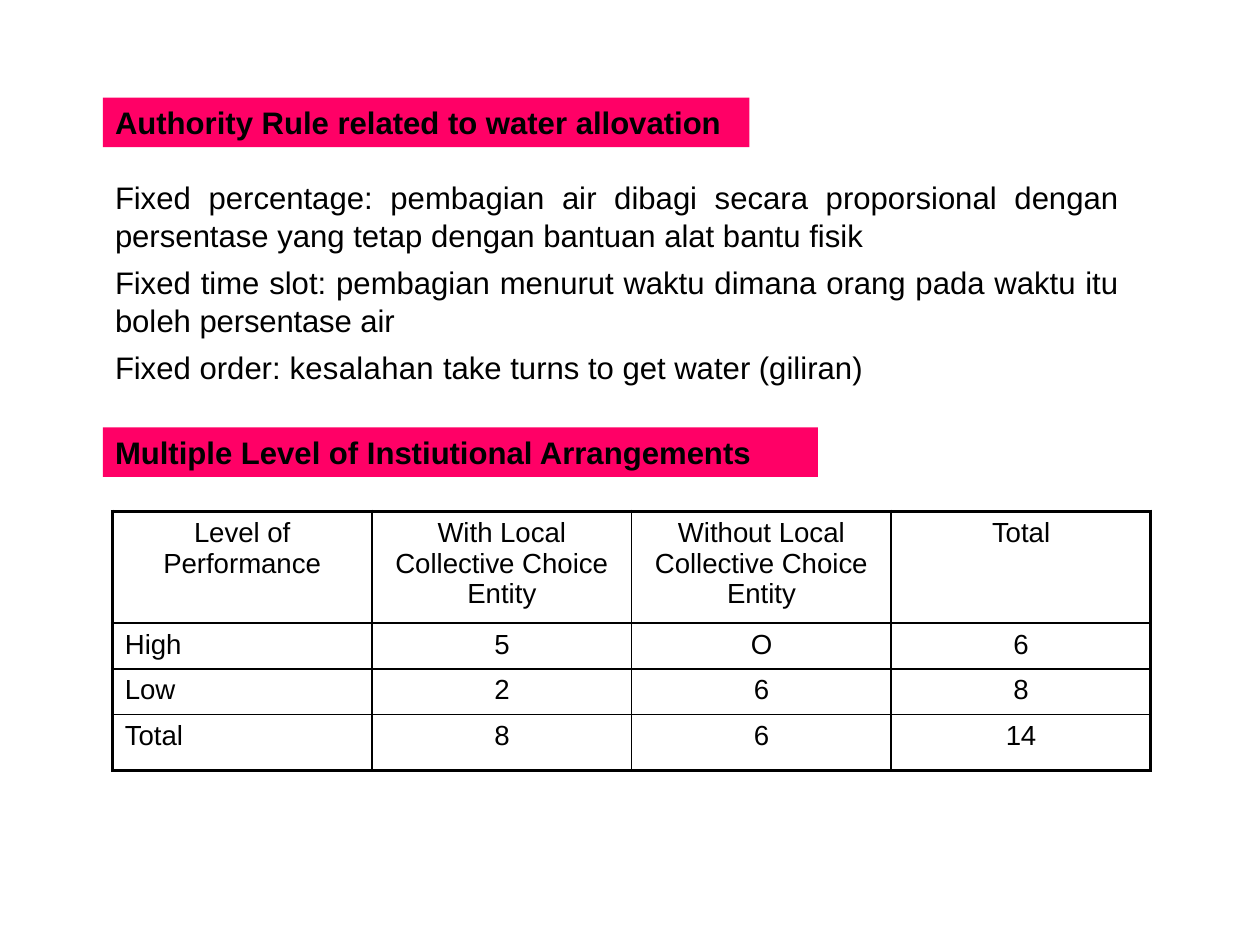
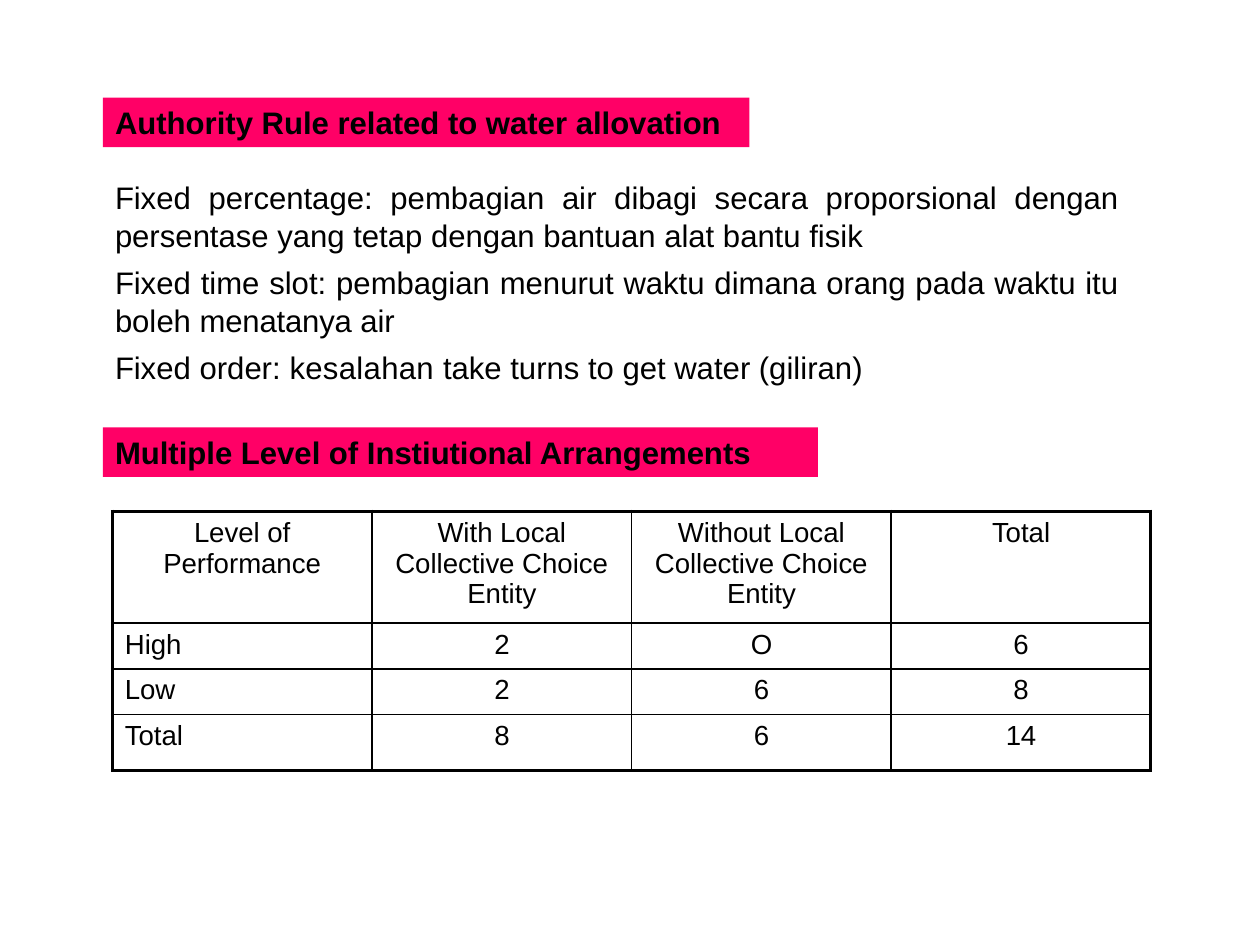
boleh persentase: persentase -> menatanya (276, 322)
High 5: 5 -> 2 (502, 645)
